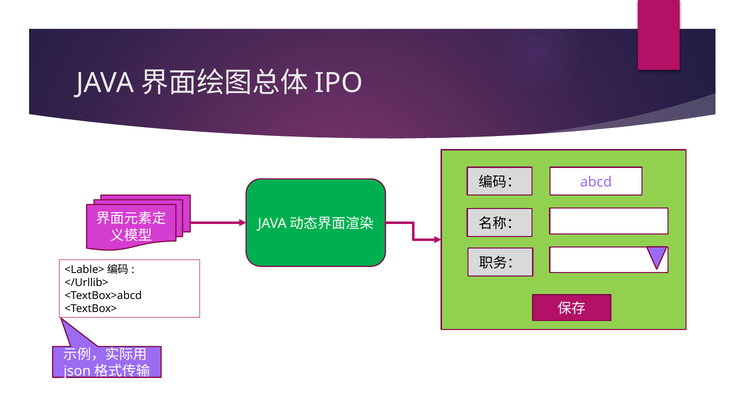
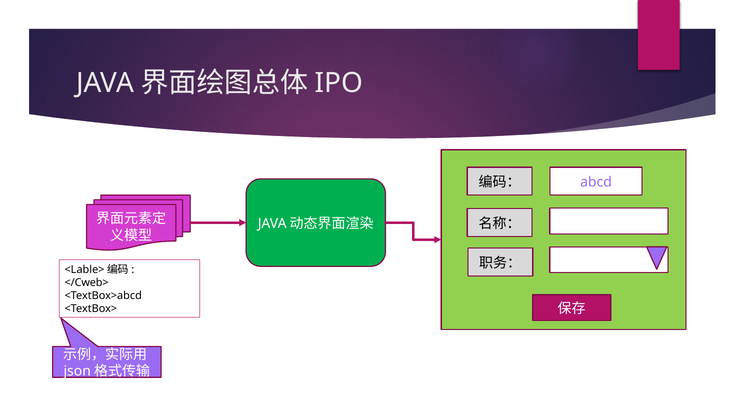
</Urllib>: </Urllib> -> </Cweb> (87, 283)
